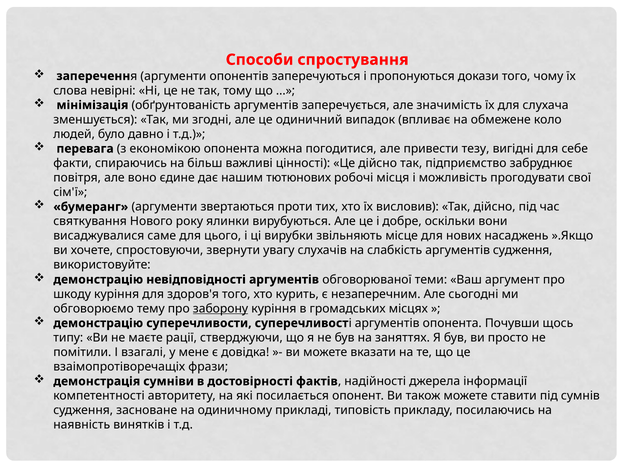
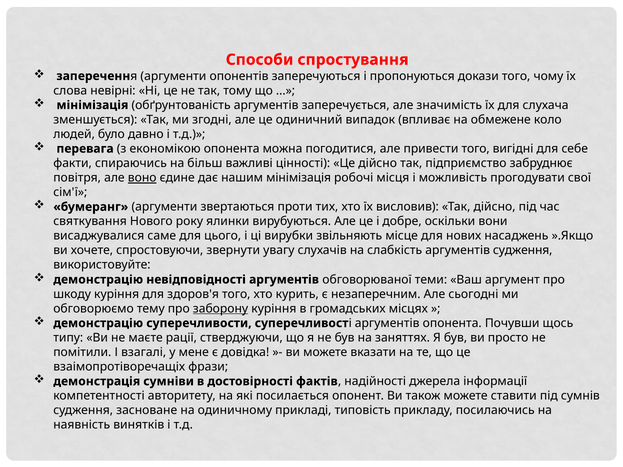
привести тезу: тезу -> того (476, 149)
воно underline: none -> present (142, 178)
нашим тютюнових: тютюнових -> мінімізація (299, 178)
